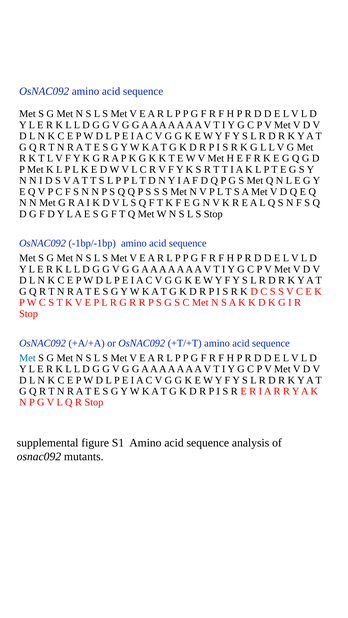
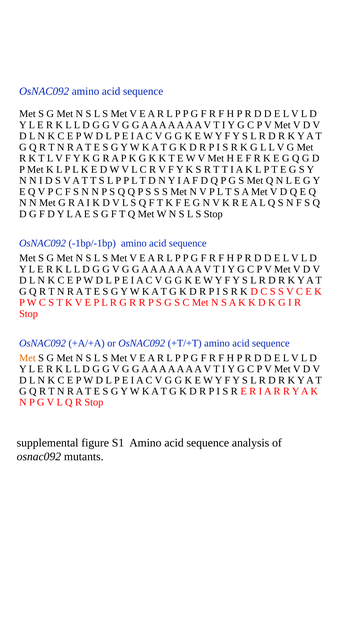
Met colour: blue -> orange (27, 358)
